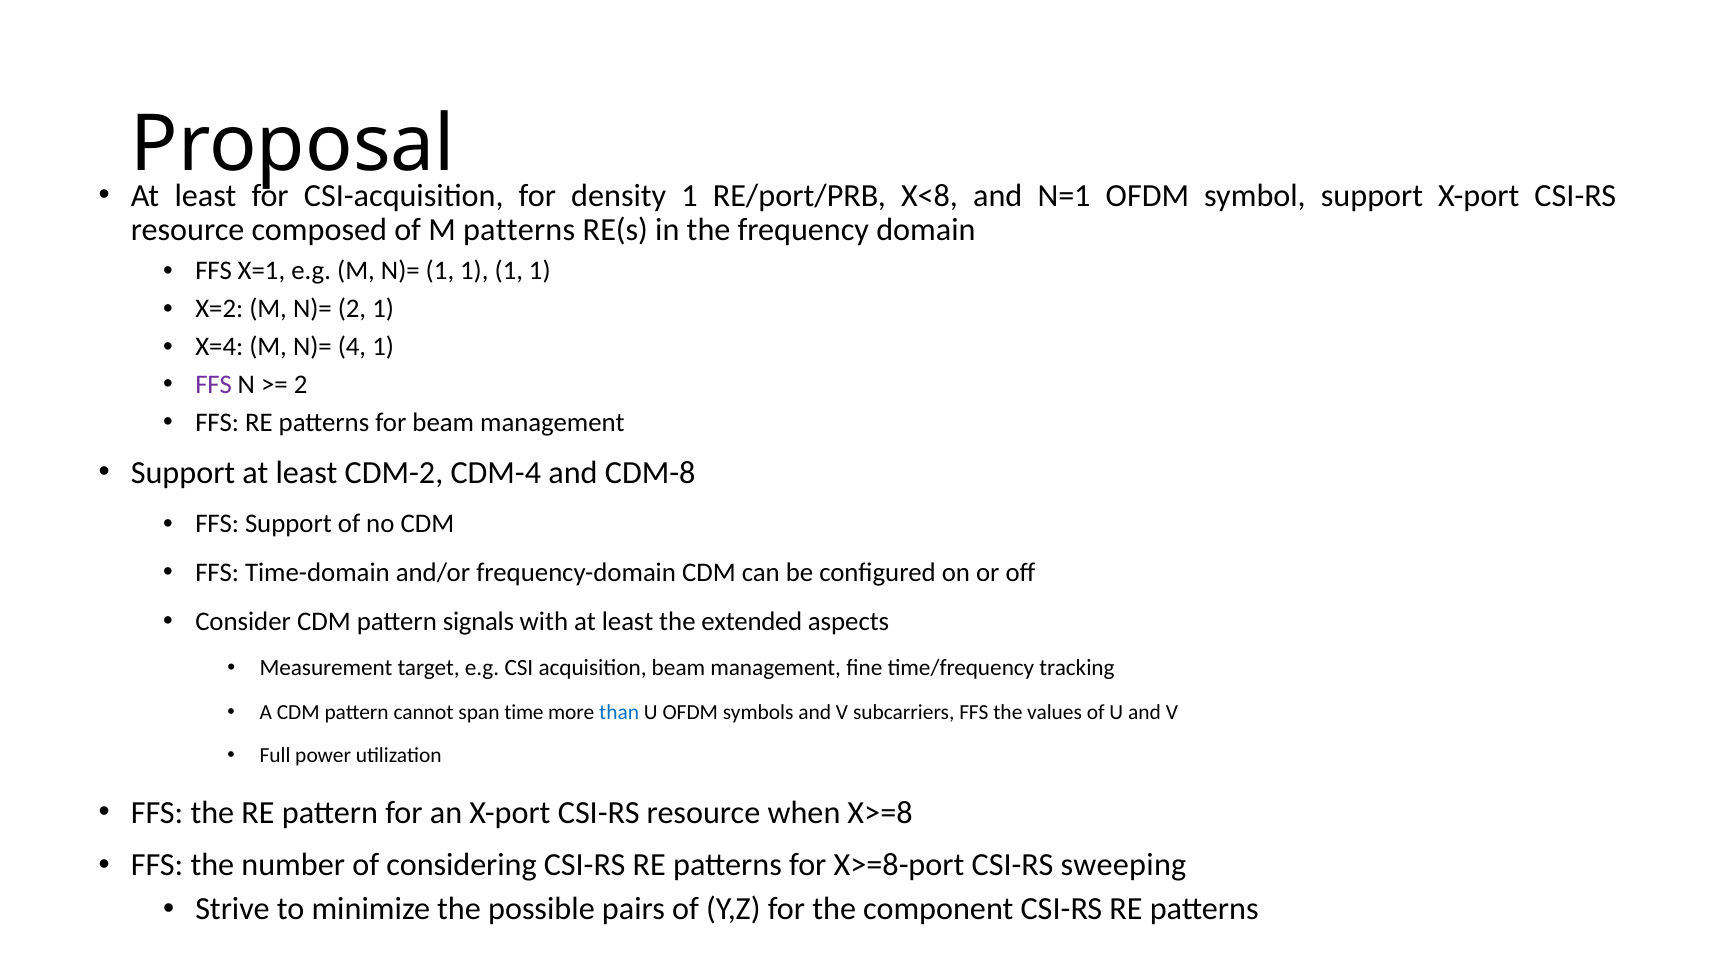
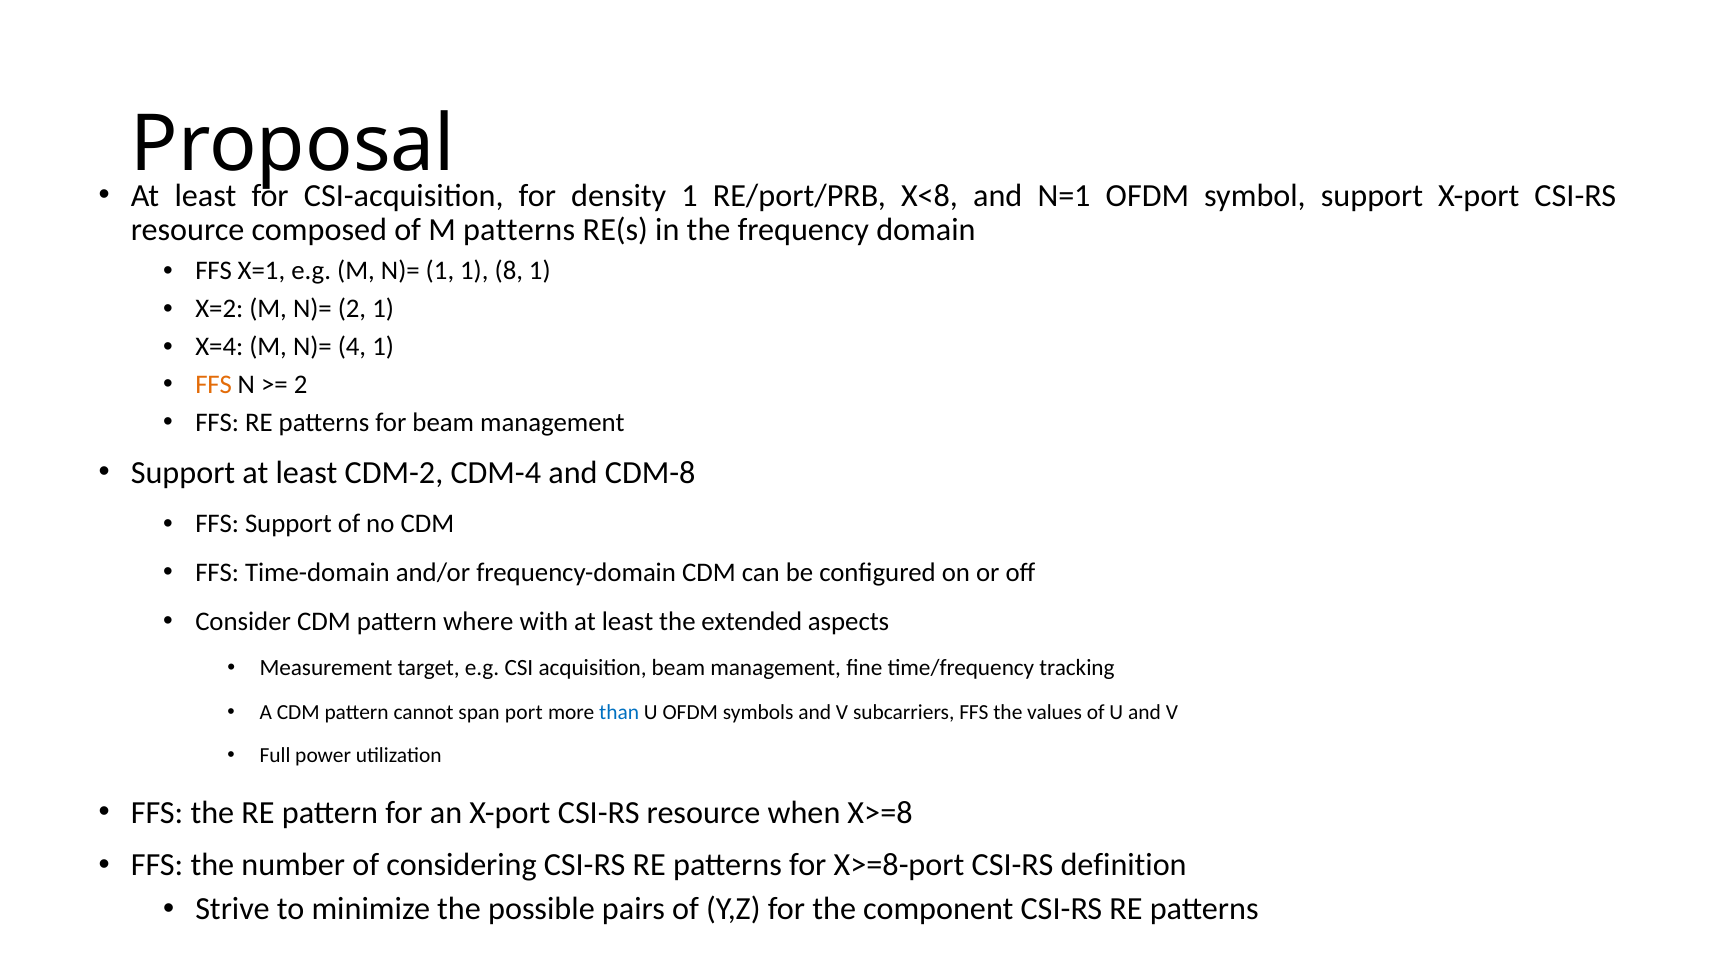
N)= 1 1 1: 1 -> 8 (509, 271)
FFS colour: purple -> orange (214, 385)
signals: signals -> where (478, 621)
time: time -> port (524, 712)
sweeping: sweeping -> definition (1124, 865)
